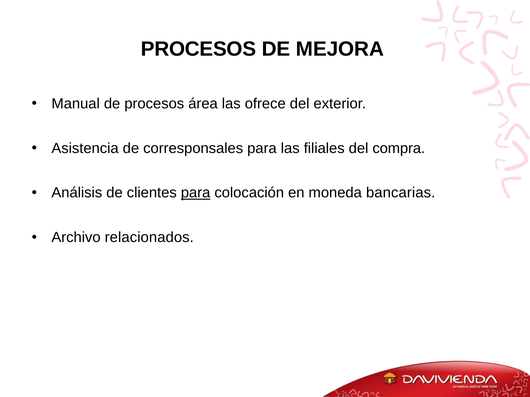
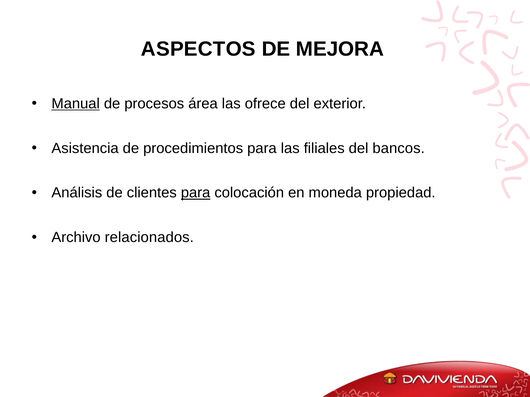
PROCESOS: PROCESOS -> ASPECTOS (198, 49)
Manual underline: none -> present (76, 104)
corresponsales: corresponsales -> procedimientos (193, 148)
compra: compra -> bancos (399, 148)
bancarias: bancarias -> propiedad (401, 193)
